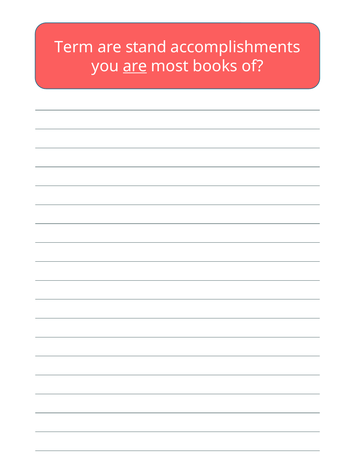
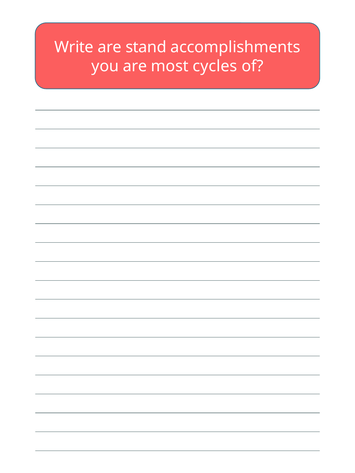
Term: Term -> Write (74, 47)
are underline: present -> none (135, 66)
books: books -> cycles (215, 66)
